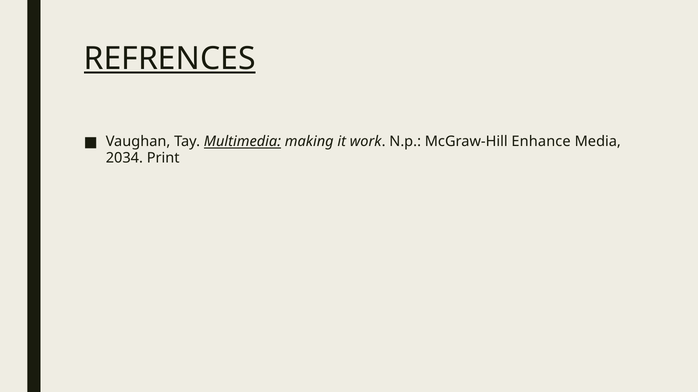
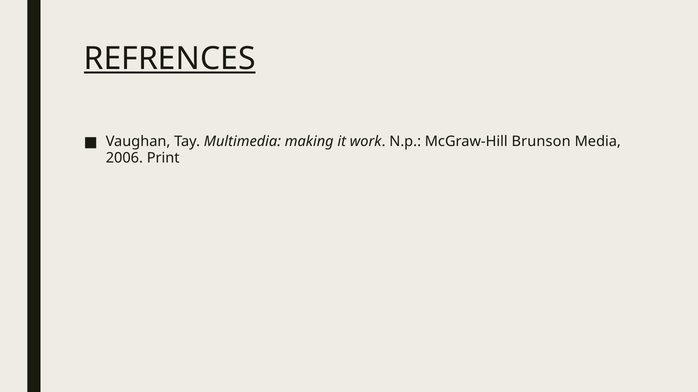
Multimedia underline: present -> none (242, 142)
Enhance: Enhance -> Brunson (541, 142)
2034: 2034 -> 2006 (124, 158)
